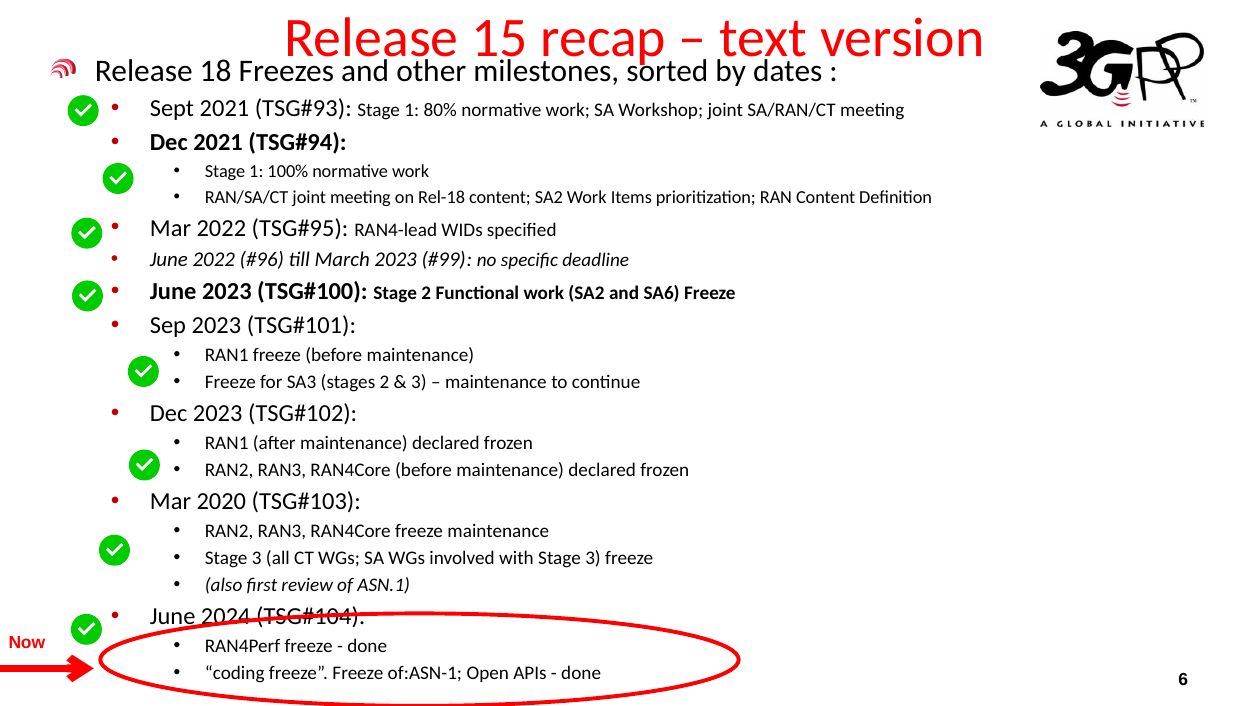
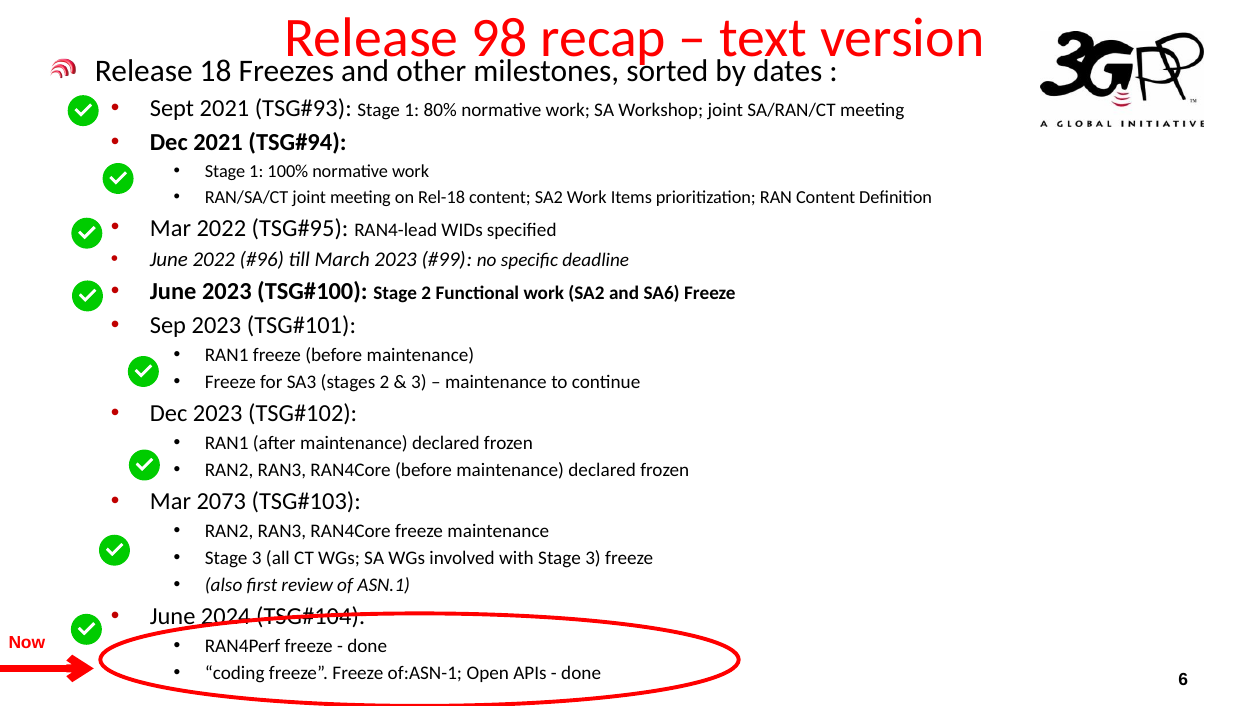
15: 15 -> 98 (499, 38)
2020: 2020 -> 2073 (221, 502)
